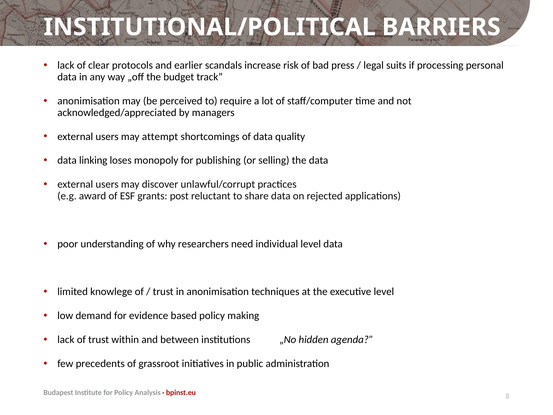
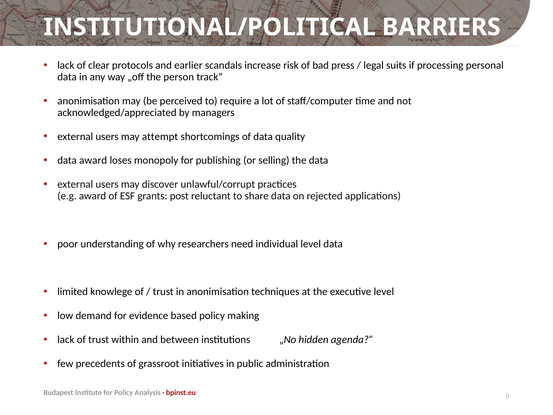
budget: budget -> person (179, 77)
data linking: linking -> award (93, 160)
